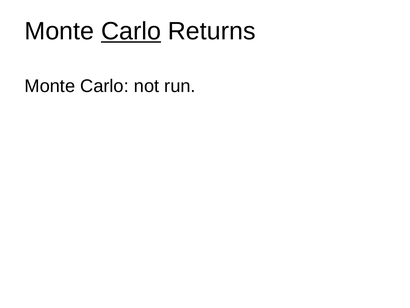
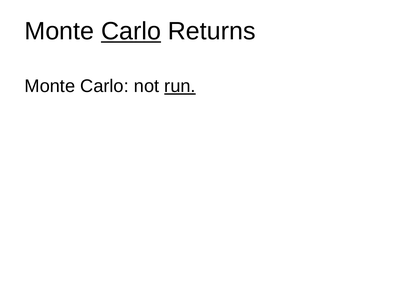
run underline: none -> present (180, 86)
